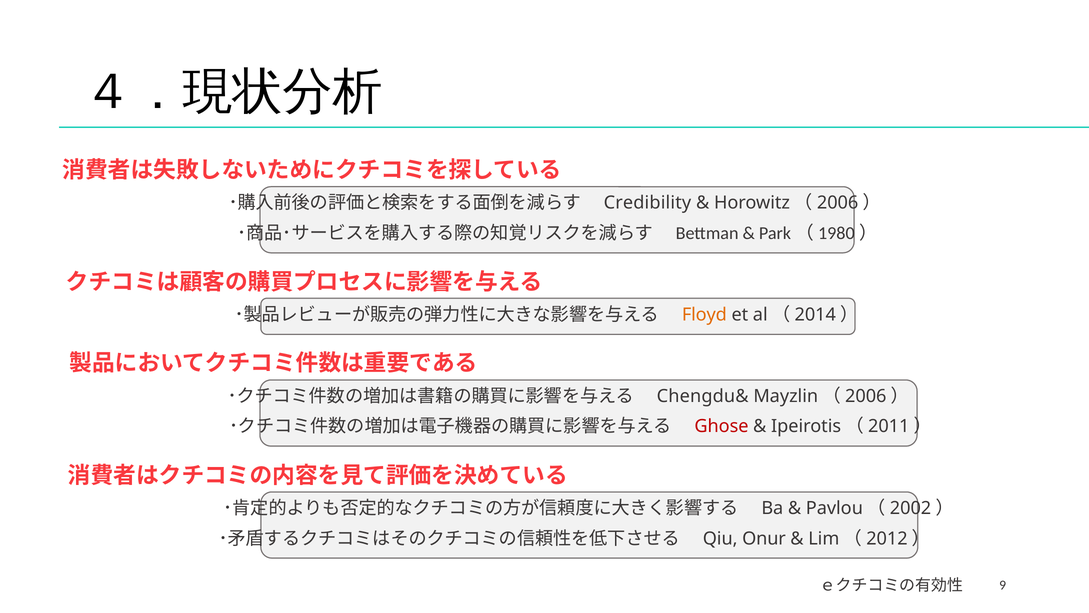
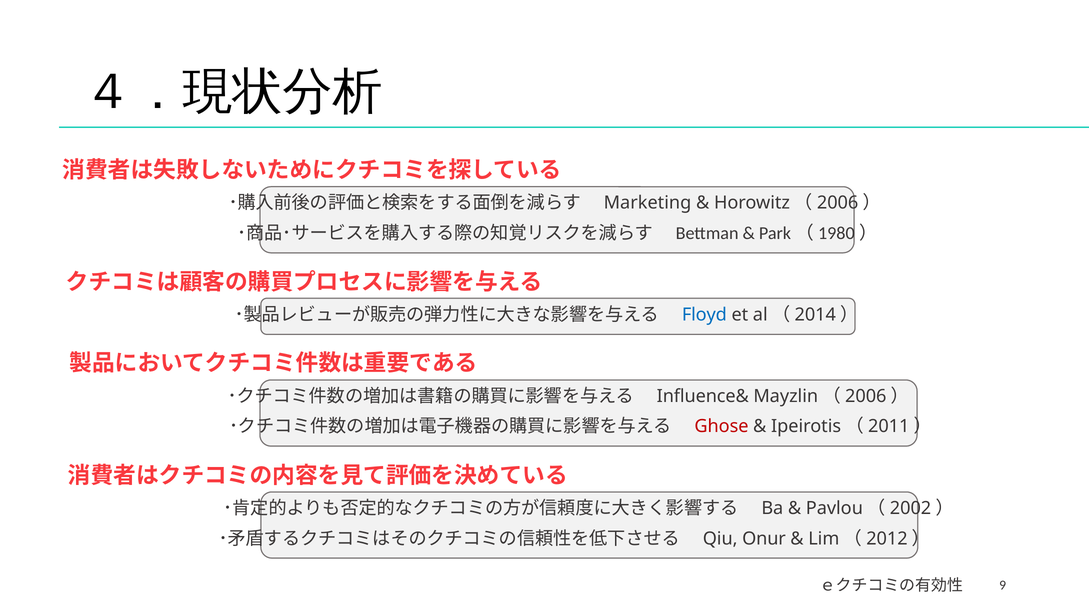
Credibility: Credibility -> Marketing (648, 203)
Floyd colour: orange -> blue (704, 314)
Chengdu&: Chengdu& -> Influence& (703, 396)
